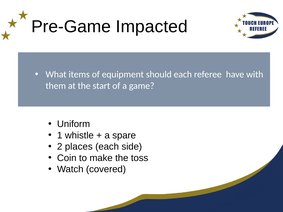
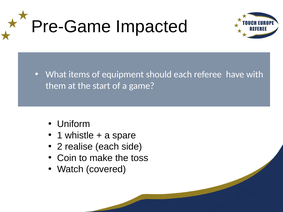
places: places -> realise (79, 147)
